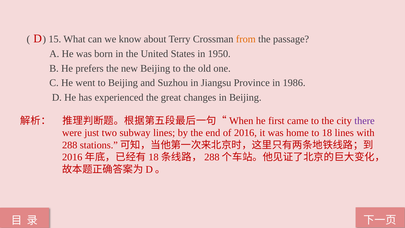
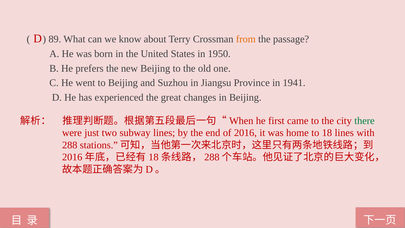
15: 15 -> 89 (55, 39)
1986: 1986 -> 1941 (294, 83)
there colour: purple -> green (365, 121)
